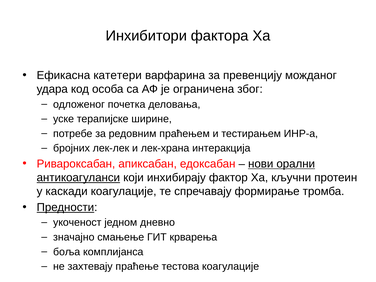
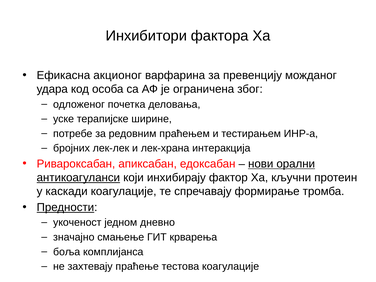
катетери: катетери -> акционог (118, 75)
